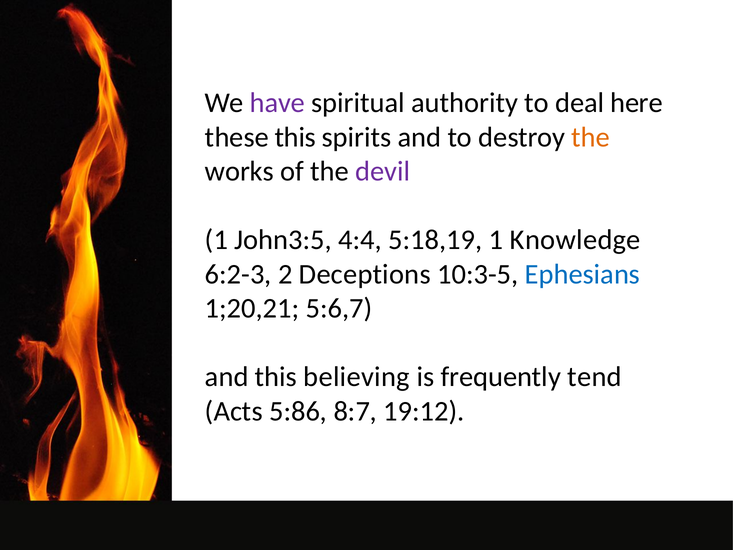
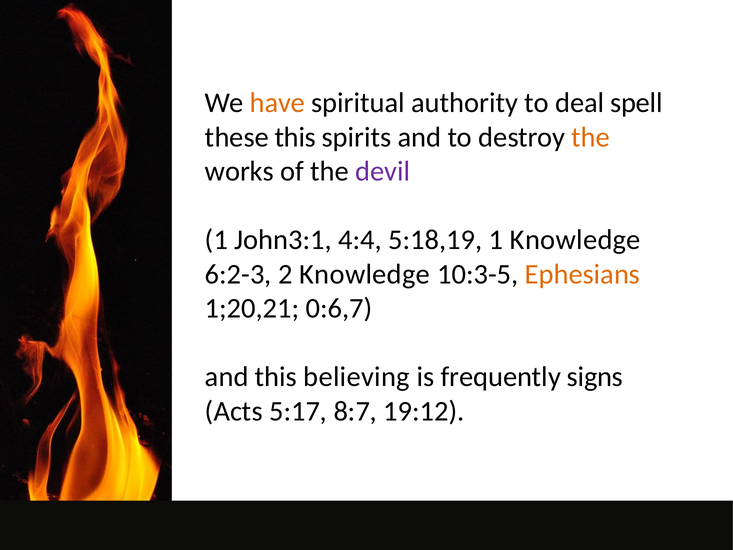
have colour: purple -> orange (277, 103)
here: here -> spell (637, 103)
John3:5: John3:5 -> John3:1 (283, 240)
2 Deceptions: Deceptions -> Knowledge (365, 274)
Ephesians colour: blue -> orange (582, 274)
5:6,7: 5:6,7 -> 0:6,7 (339, 308)
tend: tend -> signs (595, 377)
5:86: 5:86 -> 5:17 (298, 411)
